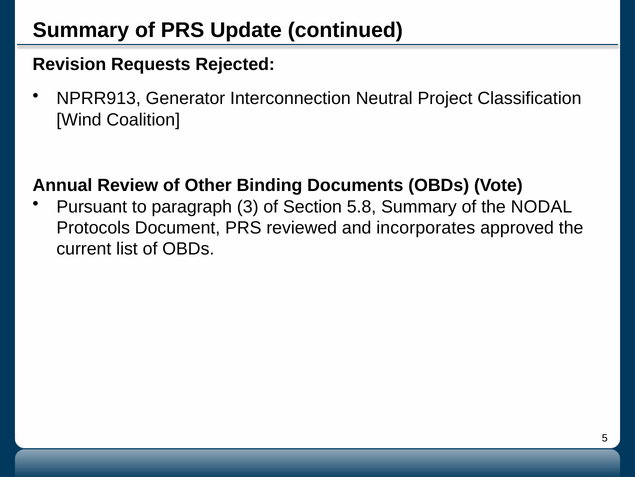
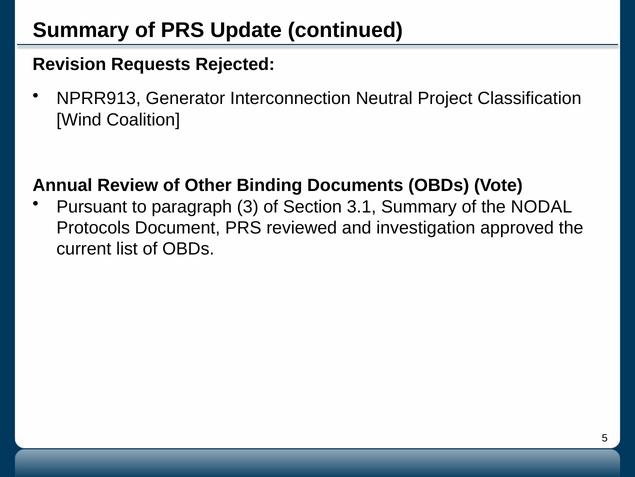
5.8: 5.8 -> 3.1 (362, 206)
incorporates: incorporates -> investigation (426, 228)
